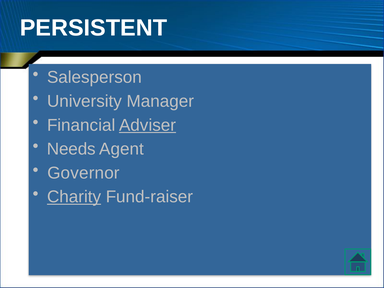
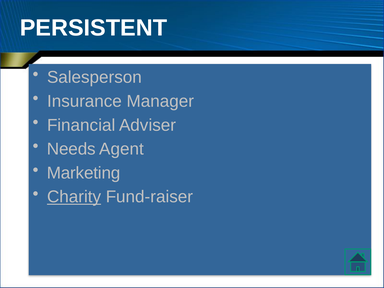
University: University -> Insurance (85, 101)
Adviser underline: present -> none (148, 125)
Governor: Governor -> Marketing (84, 173)
